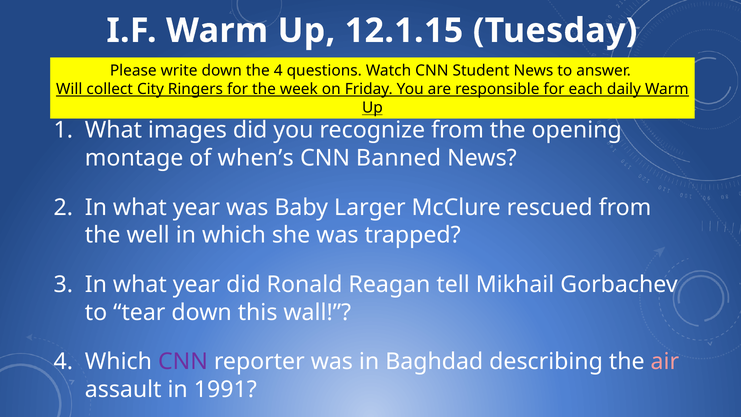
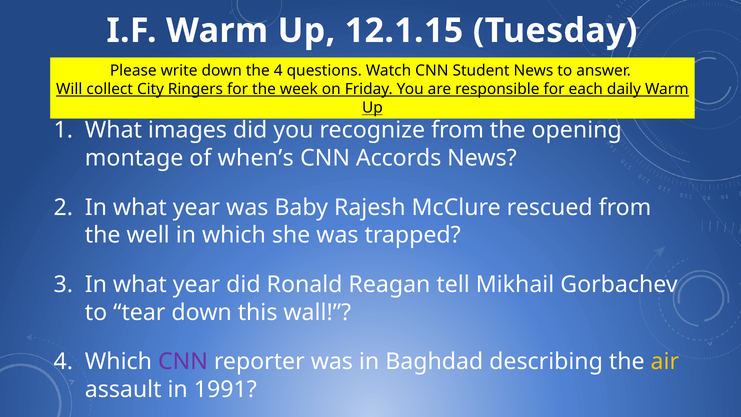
Banned: Banned -> Accords (399, 158)
Larger: Larger -> Rajesh (370, 207)
air colour: pink -> yellow (665, 362)
